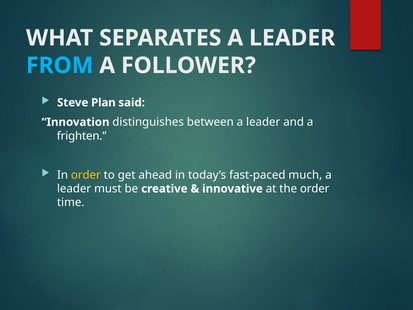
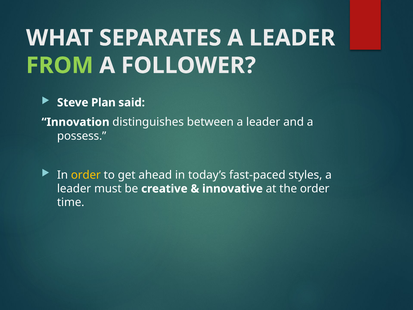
FROM colour: light blue -> light green (60, 65)
frighten: frighten -> possess (82, 136)
much: much -> styles (305, 175)
